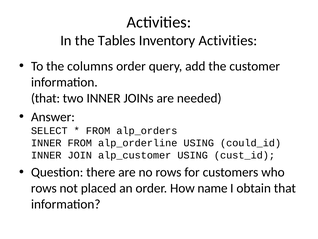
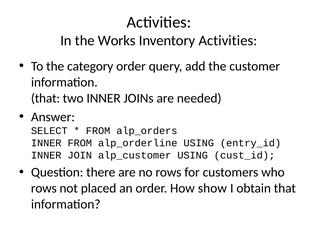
Tables: Tables -> Works (117, 40)
columns: columns -> category (90, 66)
could_id: could_id -> entry_id (251, 143)
name: name -> show (212, 188)
